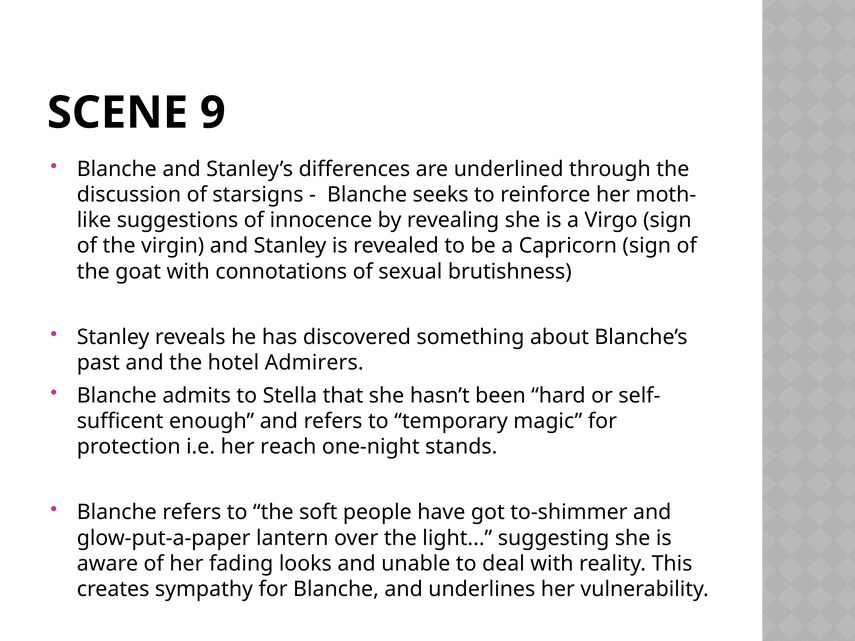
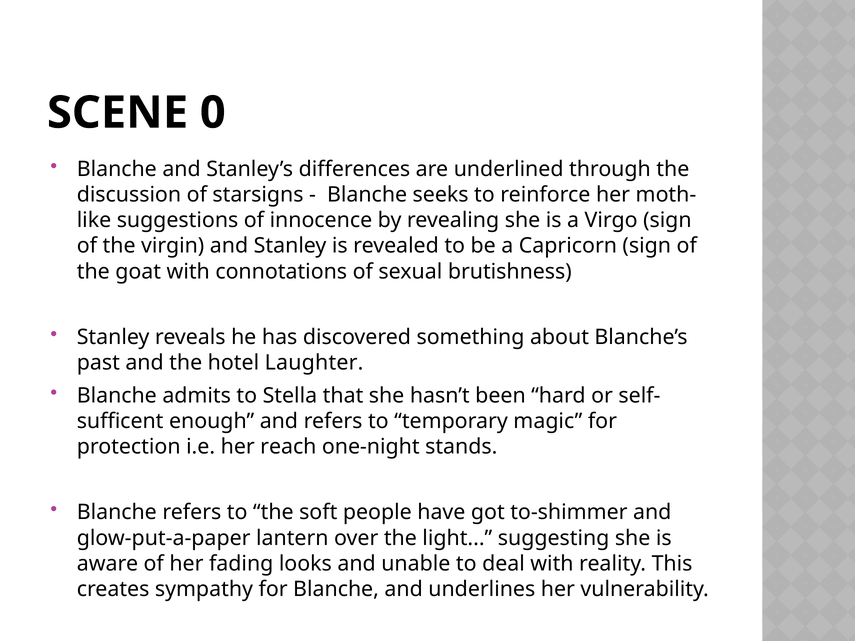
9: 9 -> 0 (213, 113)
Admirers: Admirers -> Laughter (314, 363)
